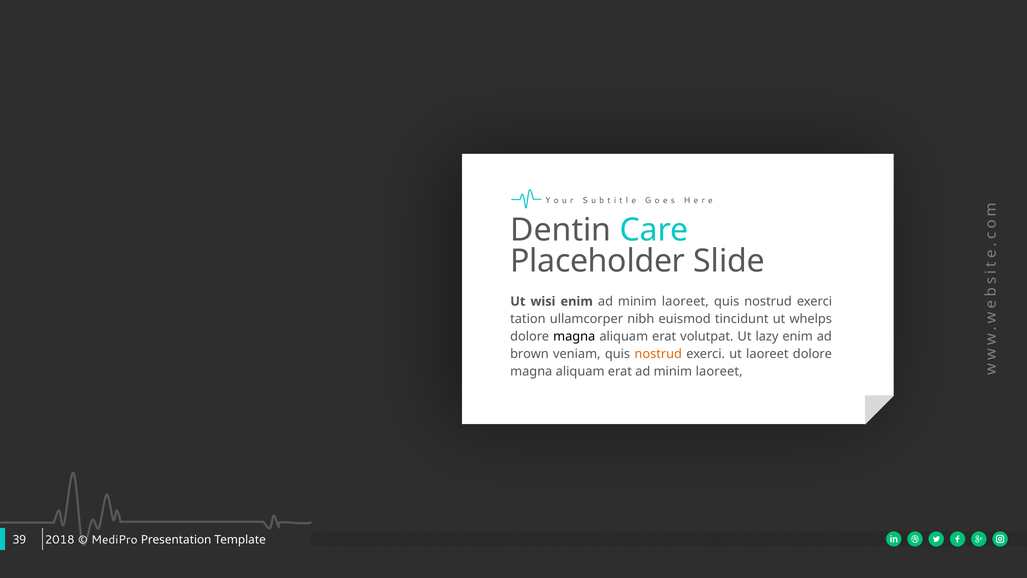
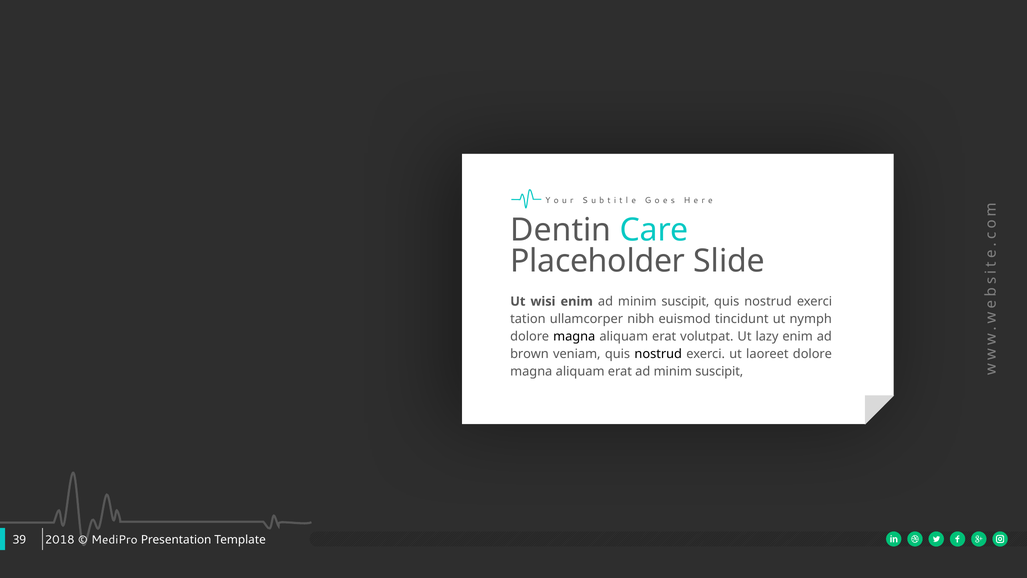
enim ad minim laoreet: laoreet -> suscipit (685, 301)
whelps: whelps -> nymph (811, 319)
nostrud colour: orange -> black (658, 354)
erat ad minim laoreet: laoreet -> suscipit (719, 372)
